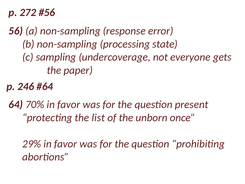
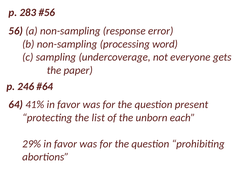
272: 272 -> 283 (28, 13)
state: state -> word (165, 44)
70%: 70% -> 41% (35, 104)
once: once -> each (183, 118)
